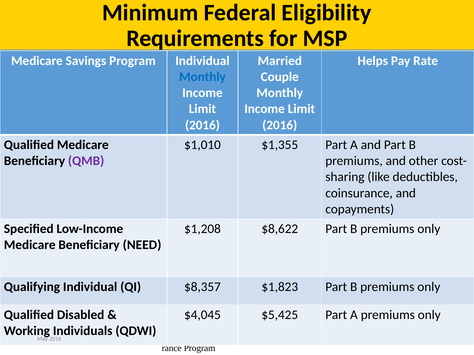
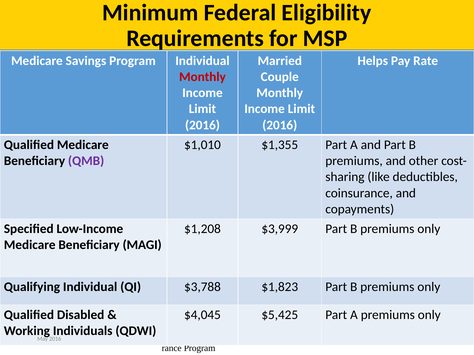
Monthly colour: blue -> red (202, 77)
$8,622: $8,622 -> $3,999 (280, 229)
NEED: NEED -> MAGI (142, 245)
$8,357: $8,357 -> $3,788 (202, 287)
